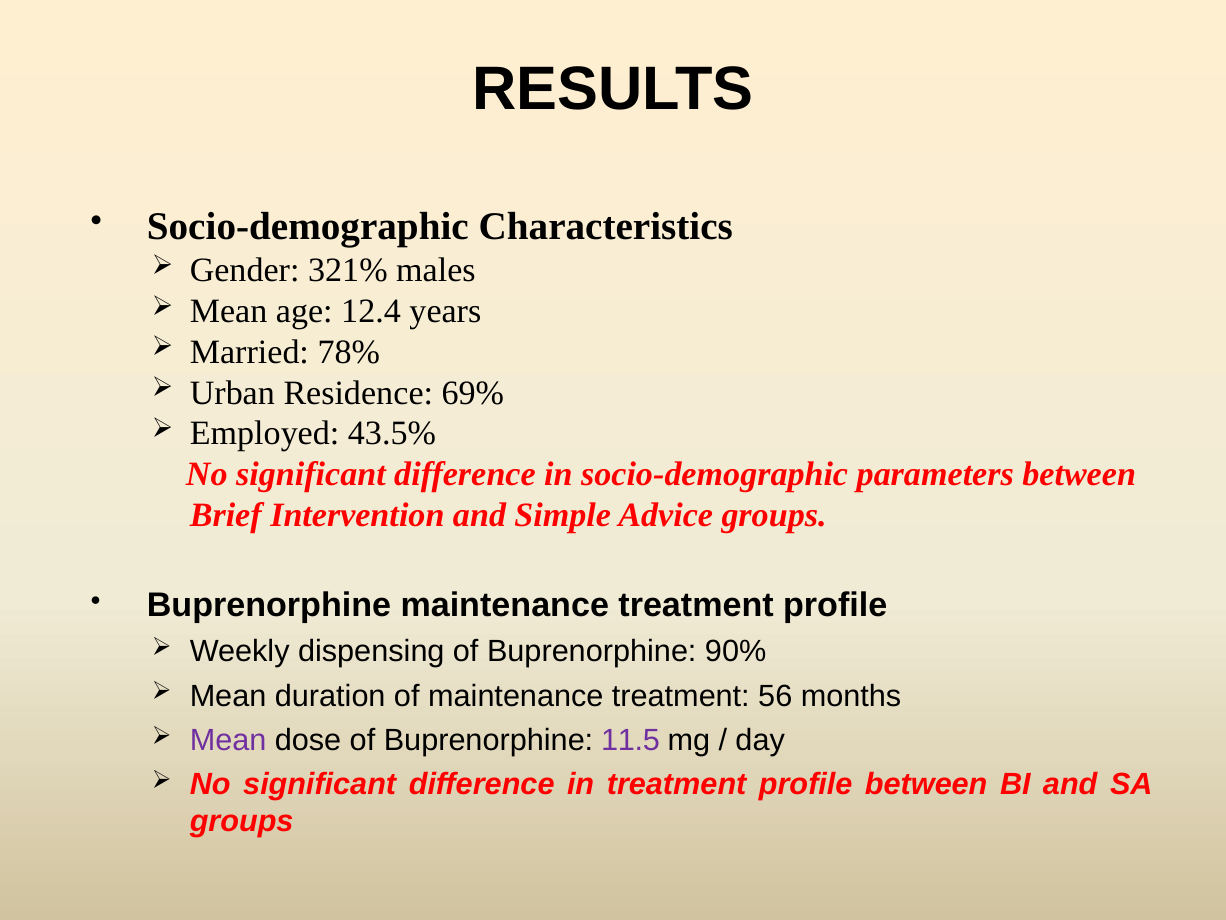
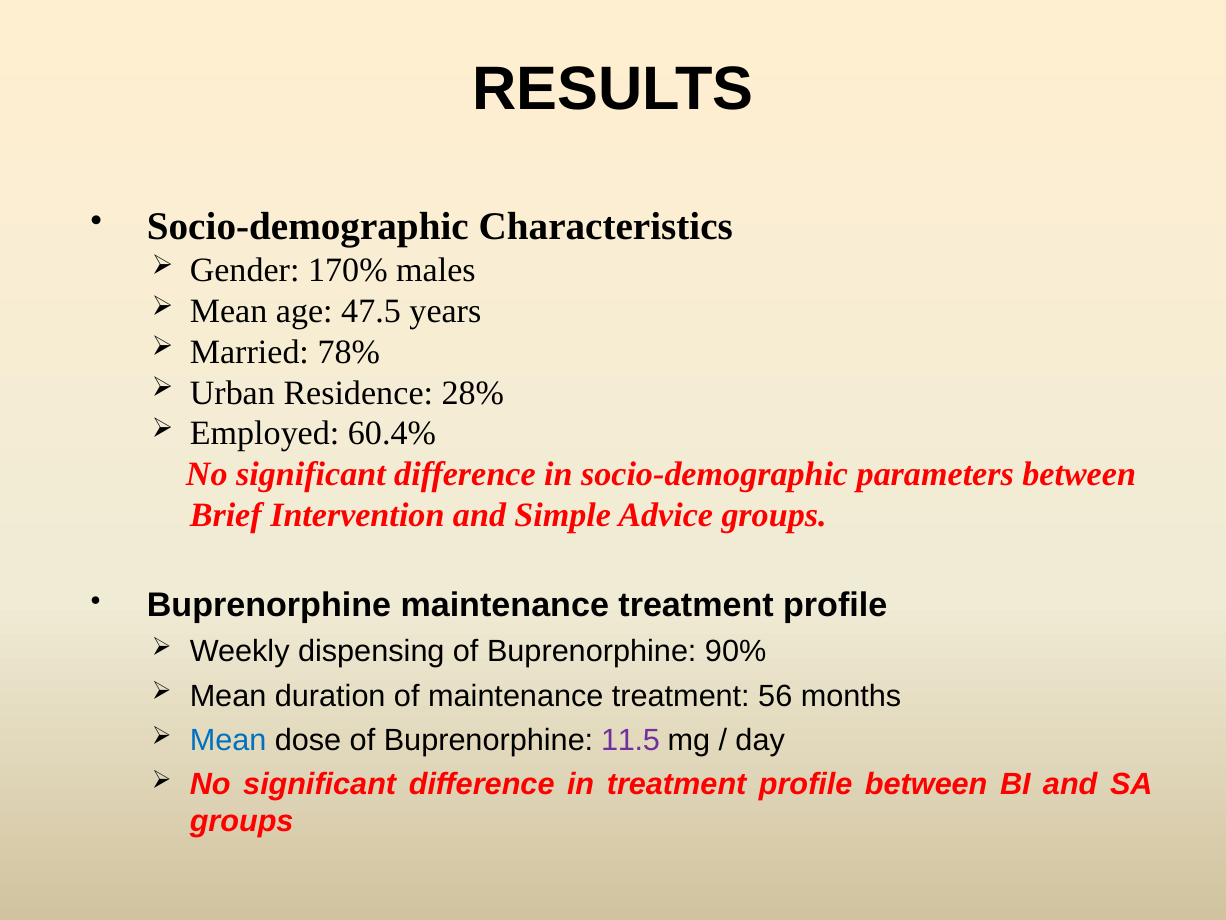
321%: 321% -> 170% (348, 270)
12.4: 12.4 -> 47.5 (371, 311)
69%: 69% -> 28% (473, 393)
43.5%: 43.5% -> 60.4% (392, 433)
Mean colour: purple -> blue (228, 740)
